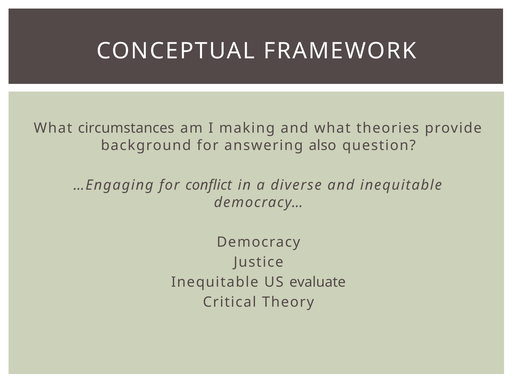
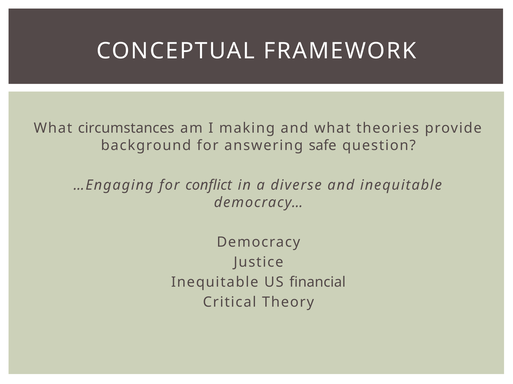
also: also -> safe (323, 146)
evaluate: evaluate -> financial (318, 283)
